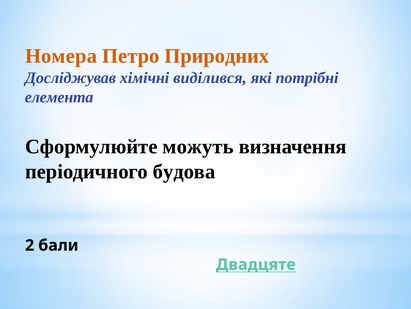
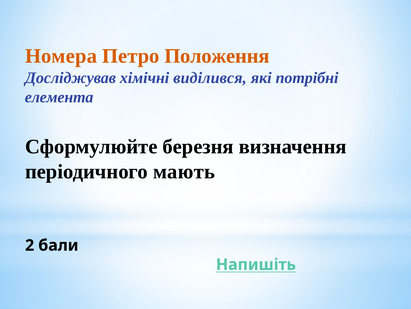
Природних: Природних -> Положення (217, 56)
можуть: можуть -> березня (198, 146)
будова: будова -> мають (184, 171)
Двадцяте: Двадцяте -> Напишіть (256, 264)
